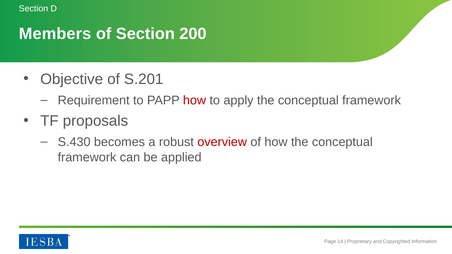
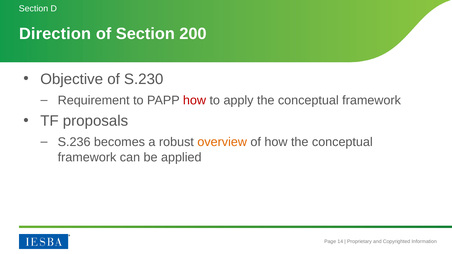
Members: Members -> Direction (55, 34)
S.201: S.201 -> S.230 (144, 79)
S.430: S.430 -> S.236 (74, 142)
overview colour: red -> orange (222, 142)
